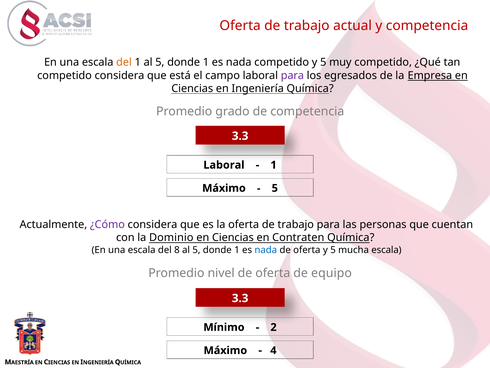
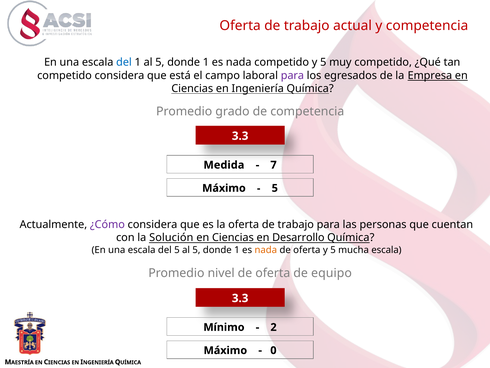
del colour: orange -> blue (124, 62)
Laboral: Laboral -> Medida (224, 165)
1: 1 -> 7 (274, 165)
Dominio: Dominio -> Solución (171, 237)
Contraten: Contraten -> Desarrollo (298, 237)
del 8: 8 -> 5 (177, 250)
nada colour: blue -> orange (266, 250)
4: 4 -> 0 (273, 350)
